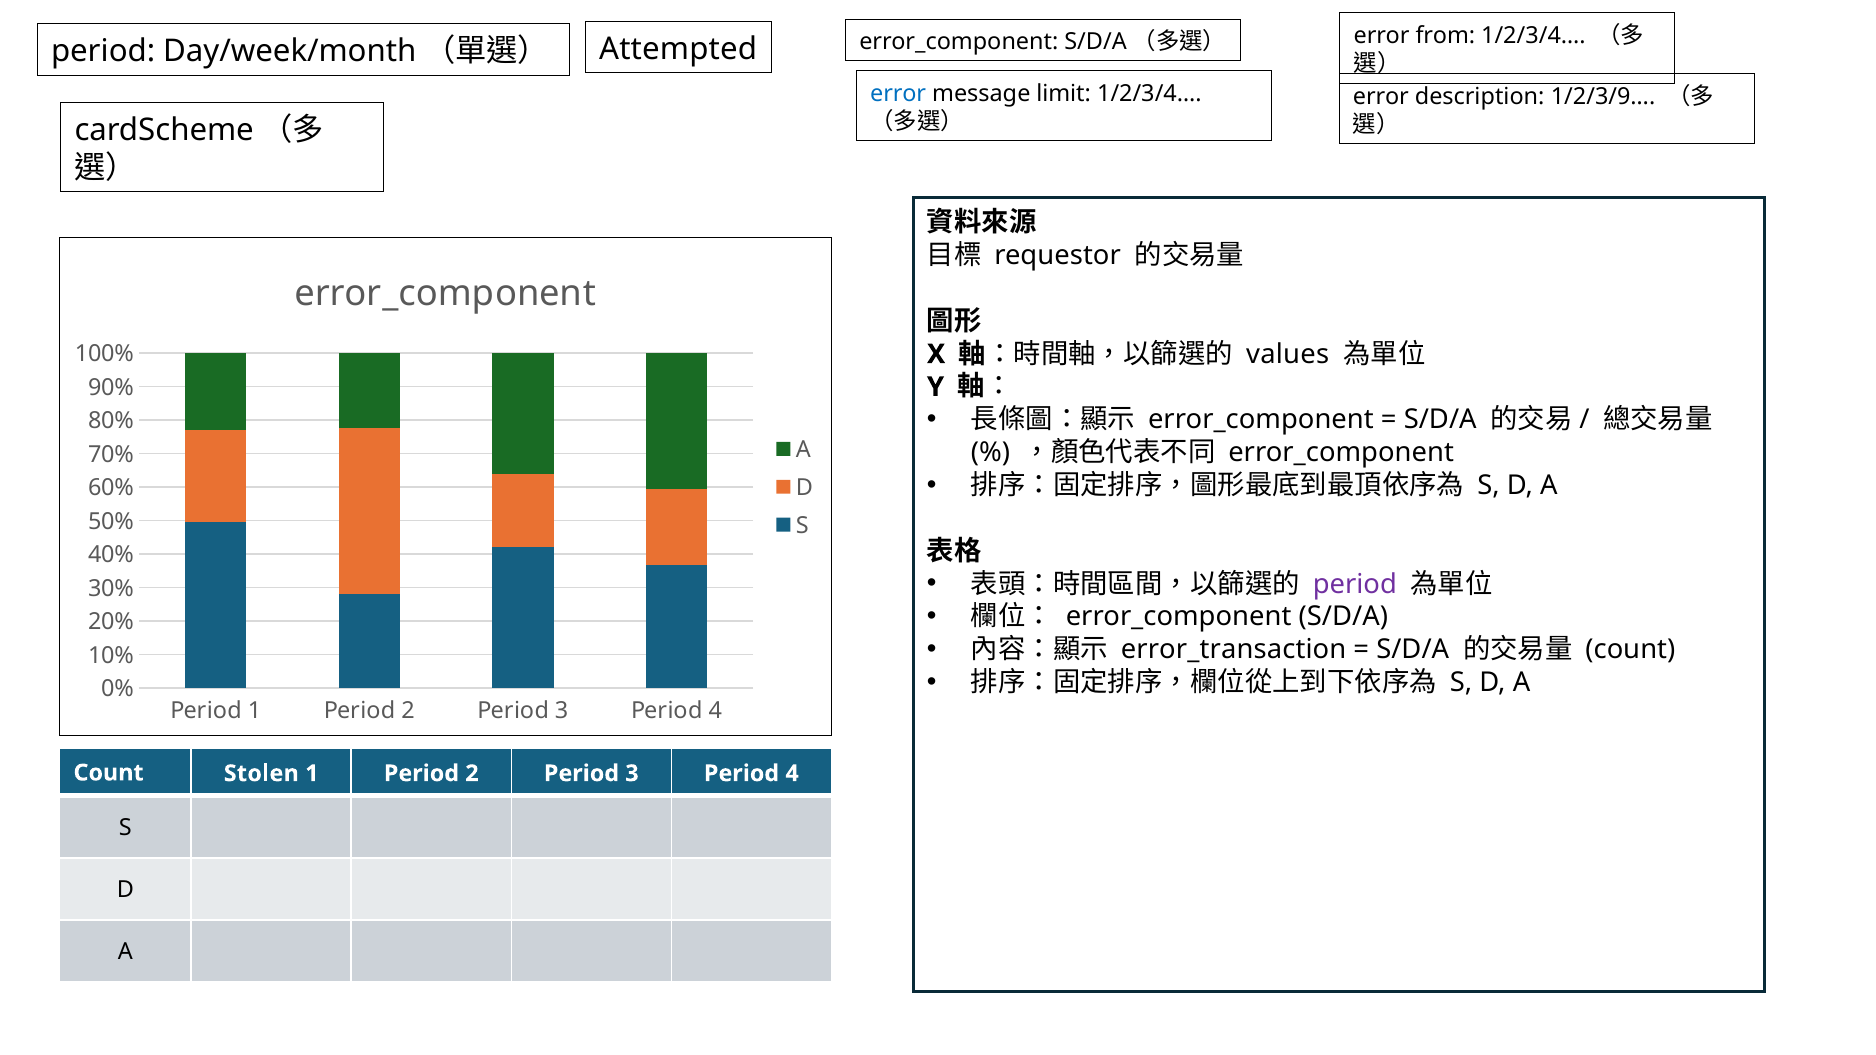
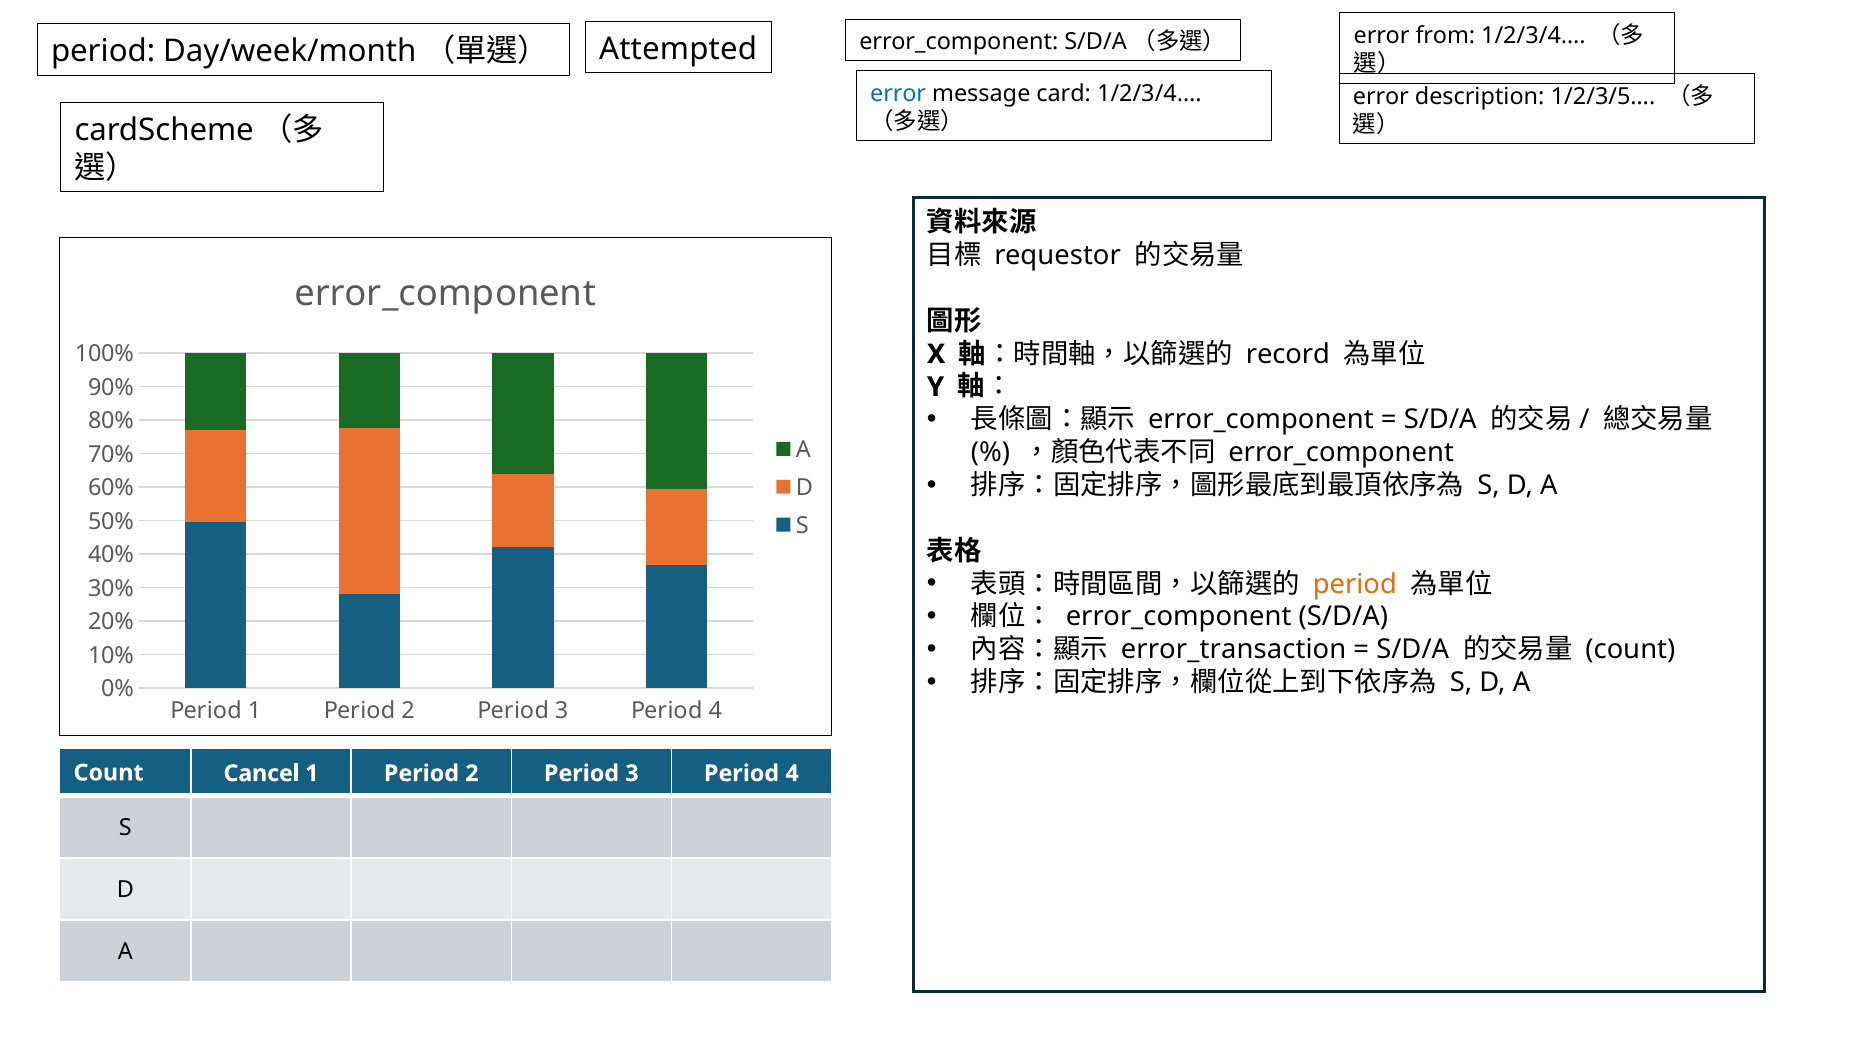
limit: limit -> card (1064, 93)
1/2/3/9…: 1/2/3/9… -> 1/2/3/5… (1603, 96)
values: values -> record (1288, 354)
period colour: purple -> orange (1355, 584)
Stolen: Stolen -> Cancel (262, 774)
